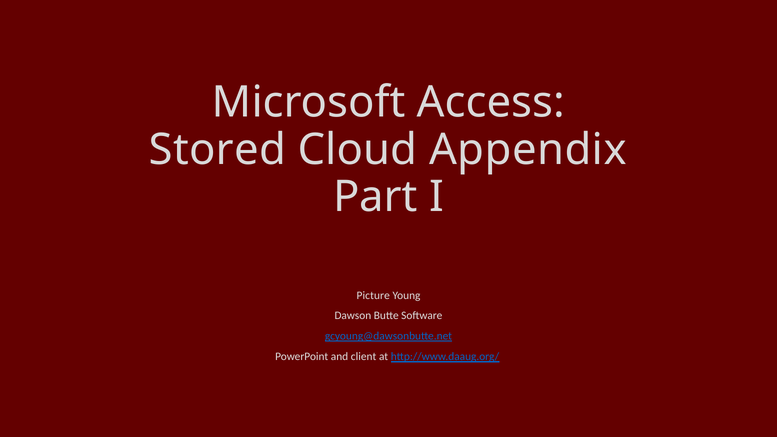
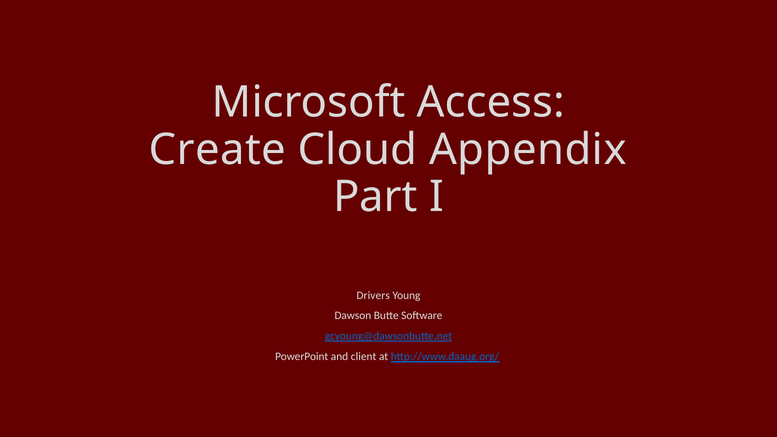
Stored: Stored -> Create (217, 150)
Picture: Picture -> Drivers (373, 295)
